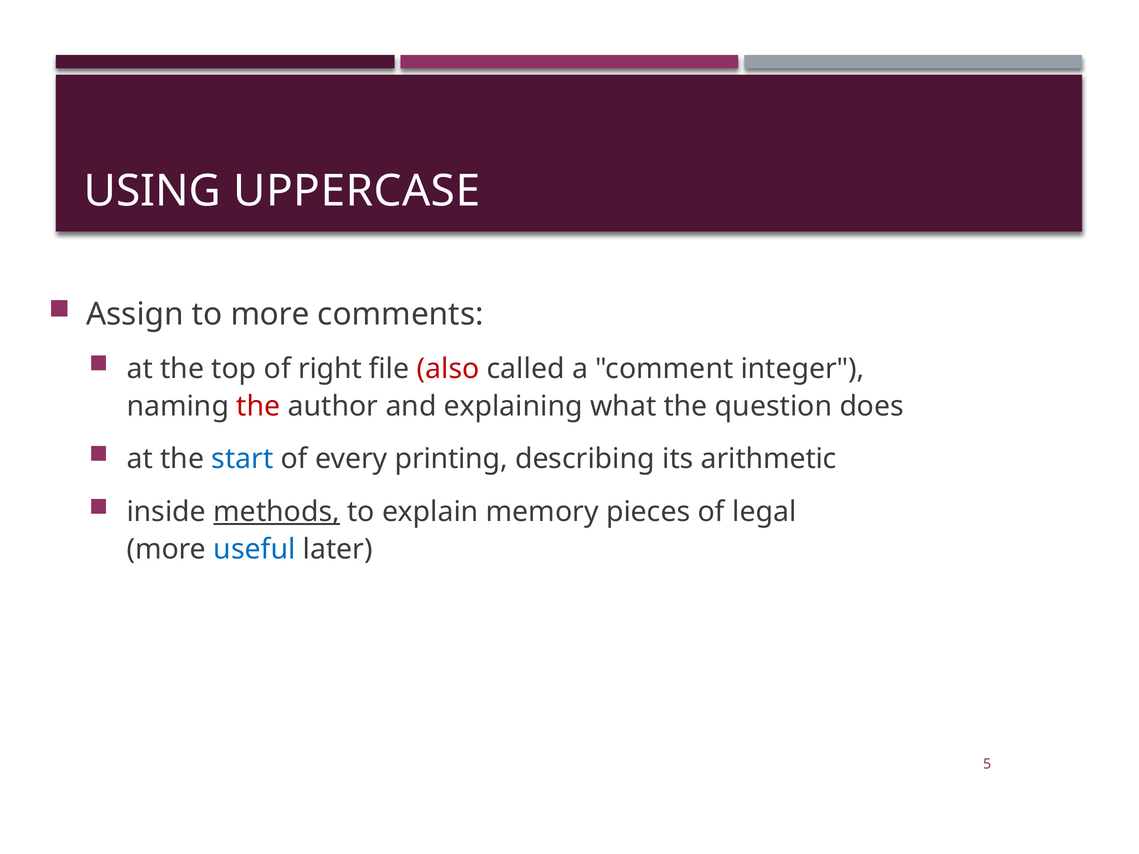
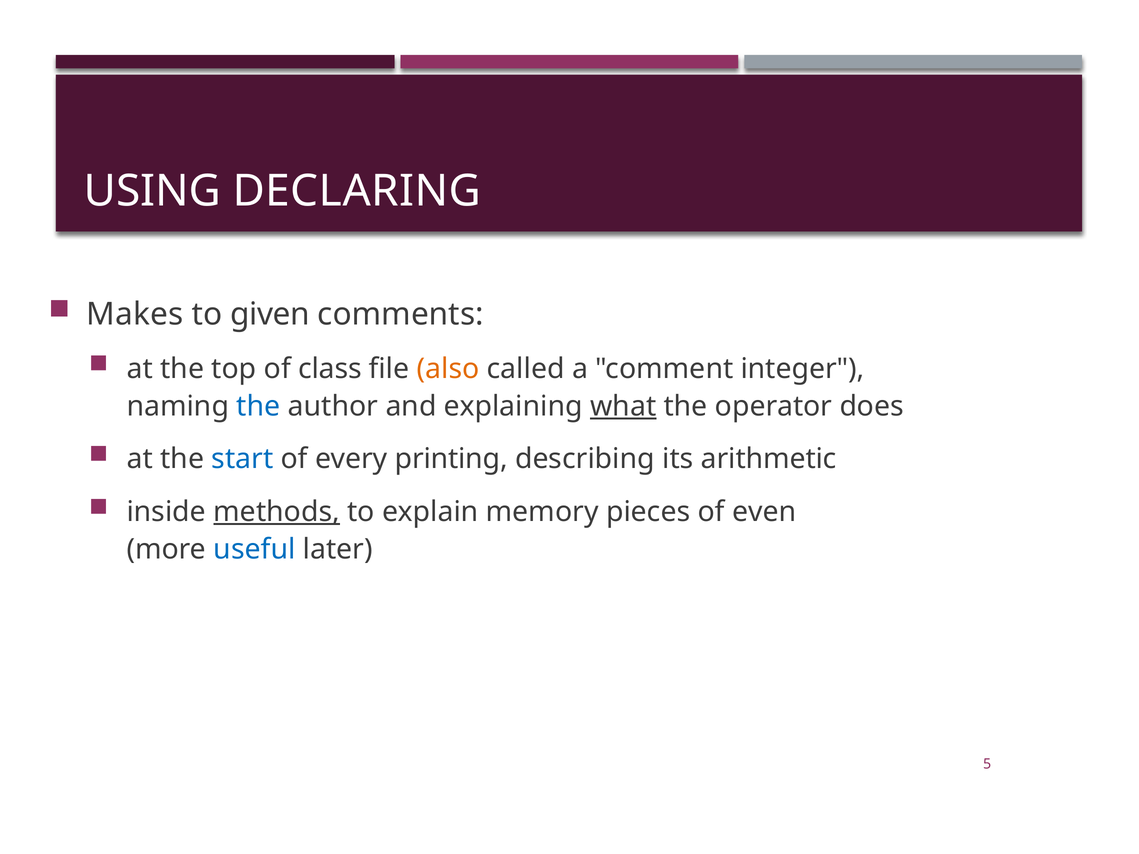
UPPERCASE: UPPERCASE -> DECLARING (357, 191)
Assign: Assign -> Makes (135, 314)
to more: more -> given (270, 314)
right: right -> class (330, 369)
also colour: red -> orange (448, 369)
the colour: red -> blue (258, 406)
what underline: none -> present (623, 406)
question: question -> operator (774, 406)
legal: legal -> even (764, 512)
